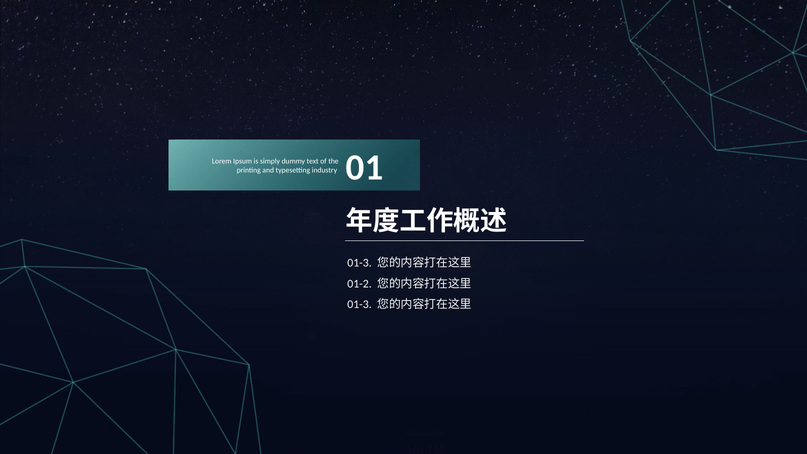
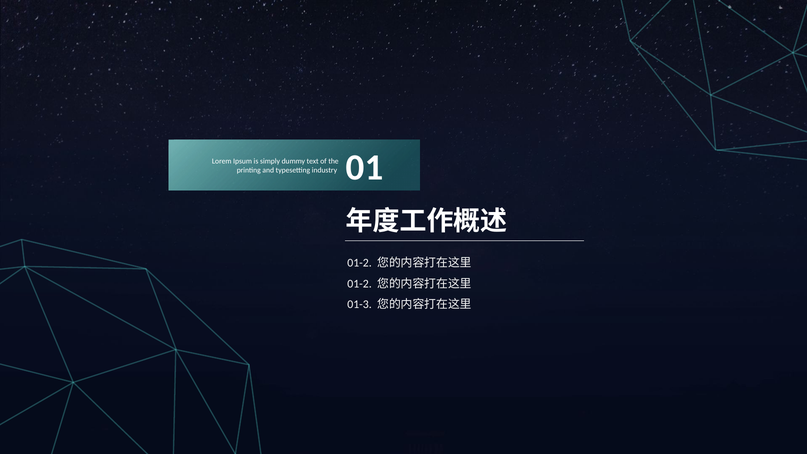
01-3: 01-3 -> 01-2 (360, 263)
